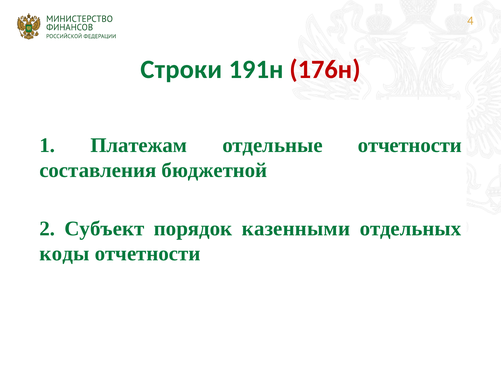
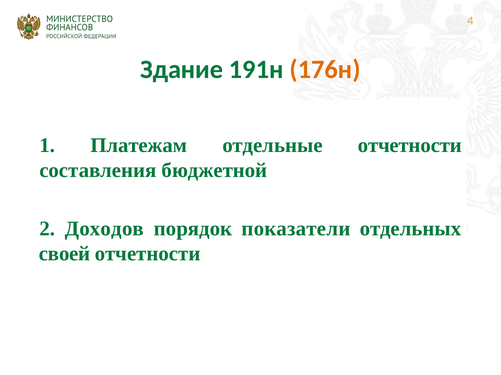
Строки: Строки -> Здание (182, 70)
176н colour: red -> orange (325, 70)
Субъект: Субъект -> Доходов (104, 229)
казенными: казенными -> показатели (296, 229)
коды: коды -> своей (65, 254)
